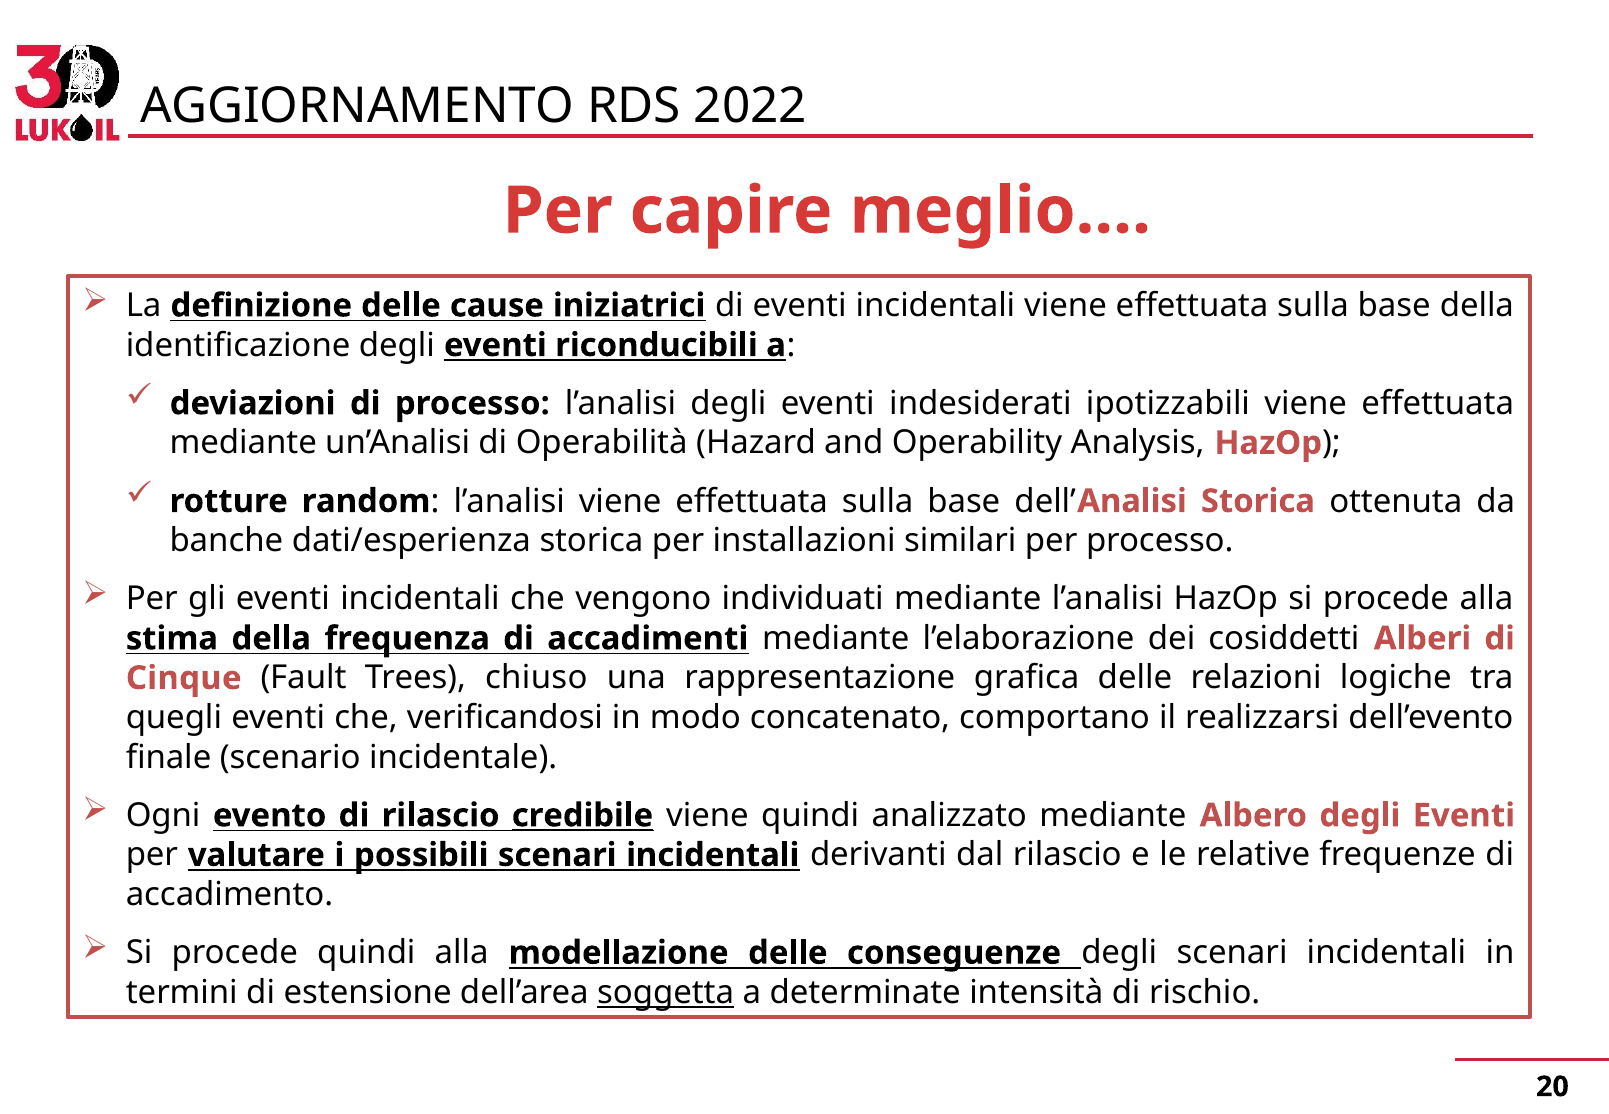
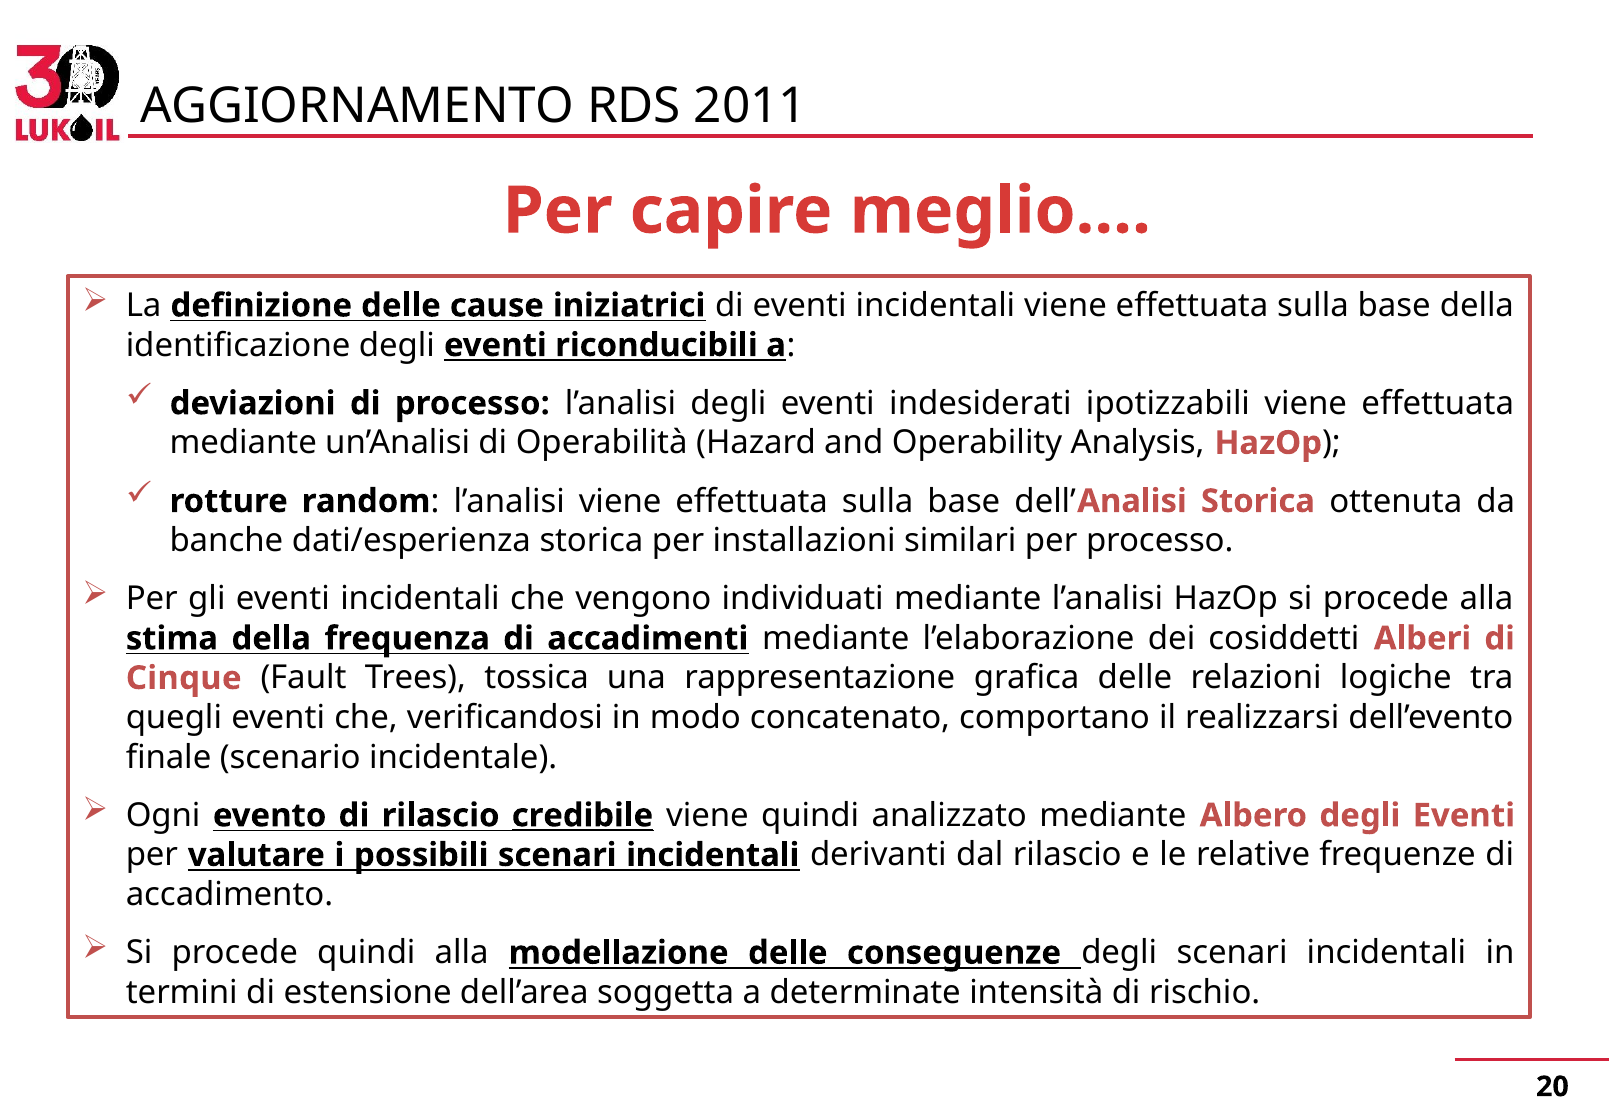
2022: 2022 -> 2011 (751, 106)
chiuso: chiuso -> tossica (537, 678)
soggetta underline: present -> none (666, 992)
